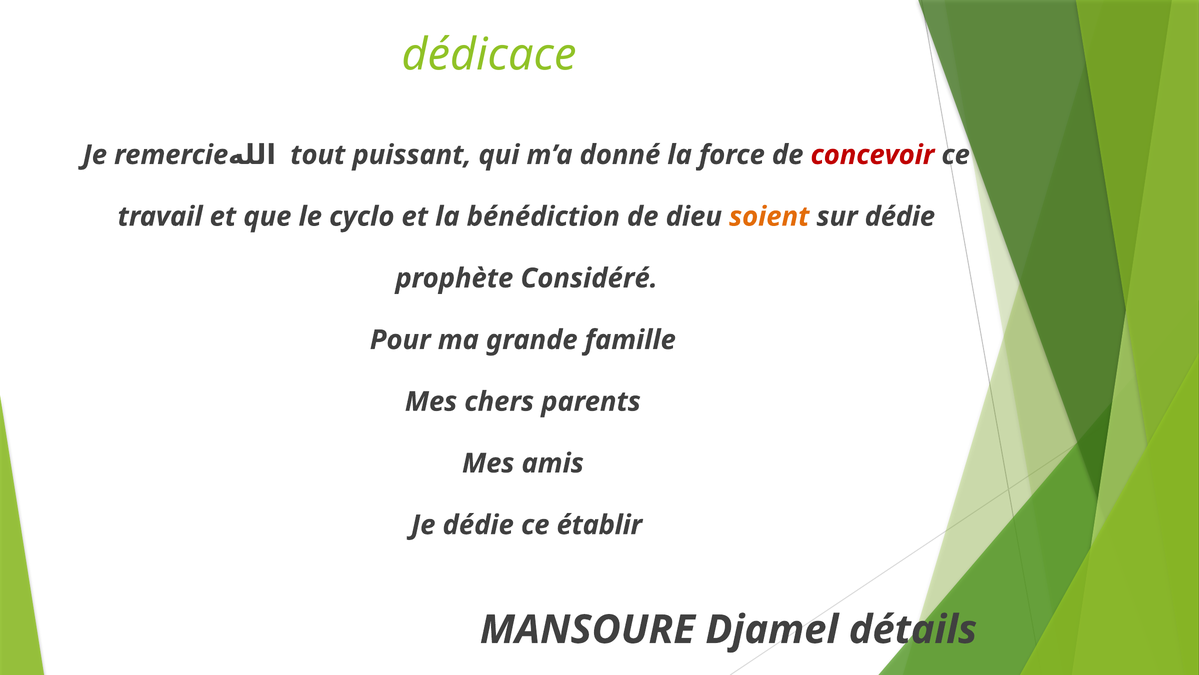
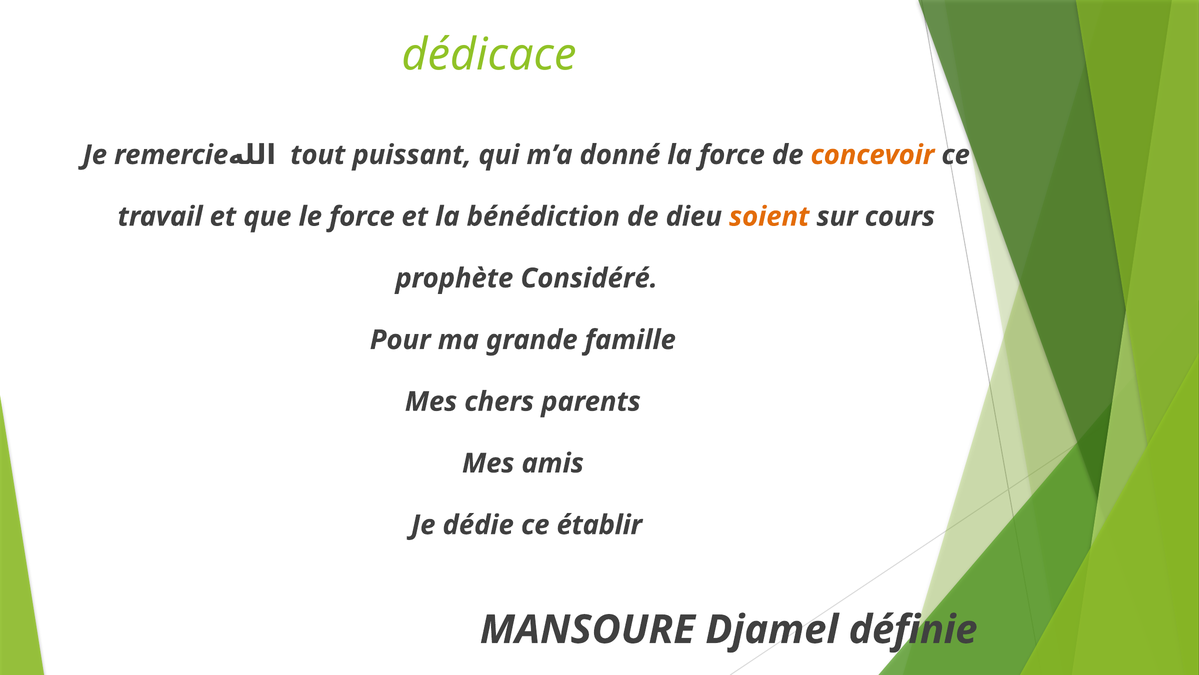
concevoir colour: red -> orange (872, 155)
le cyclo: cyclo -> force (362, 216)
sur dédie: dédie -> cours (900, 216)
détails: détails -> définie (913, 629)
